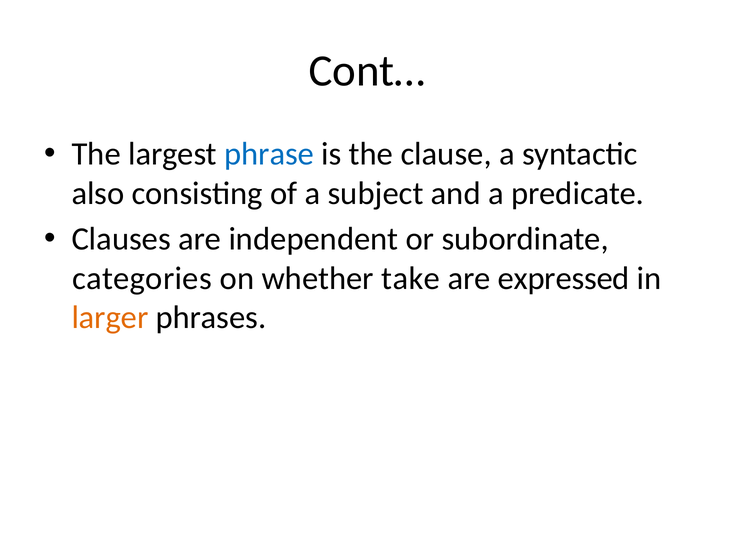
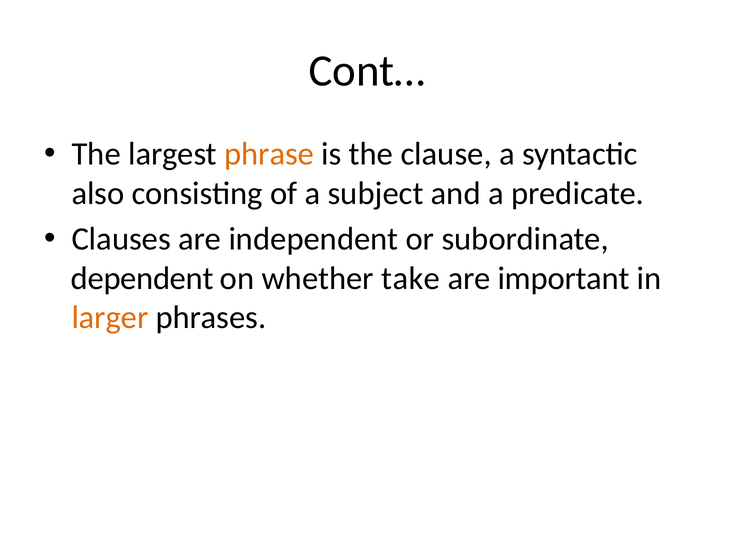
phrase colour: blue -> orange (269, 154)
categories: categories -> dependent (142, 278)
expressed: expressed -> important (564, 278)
